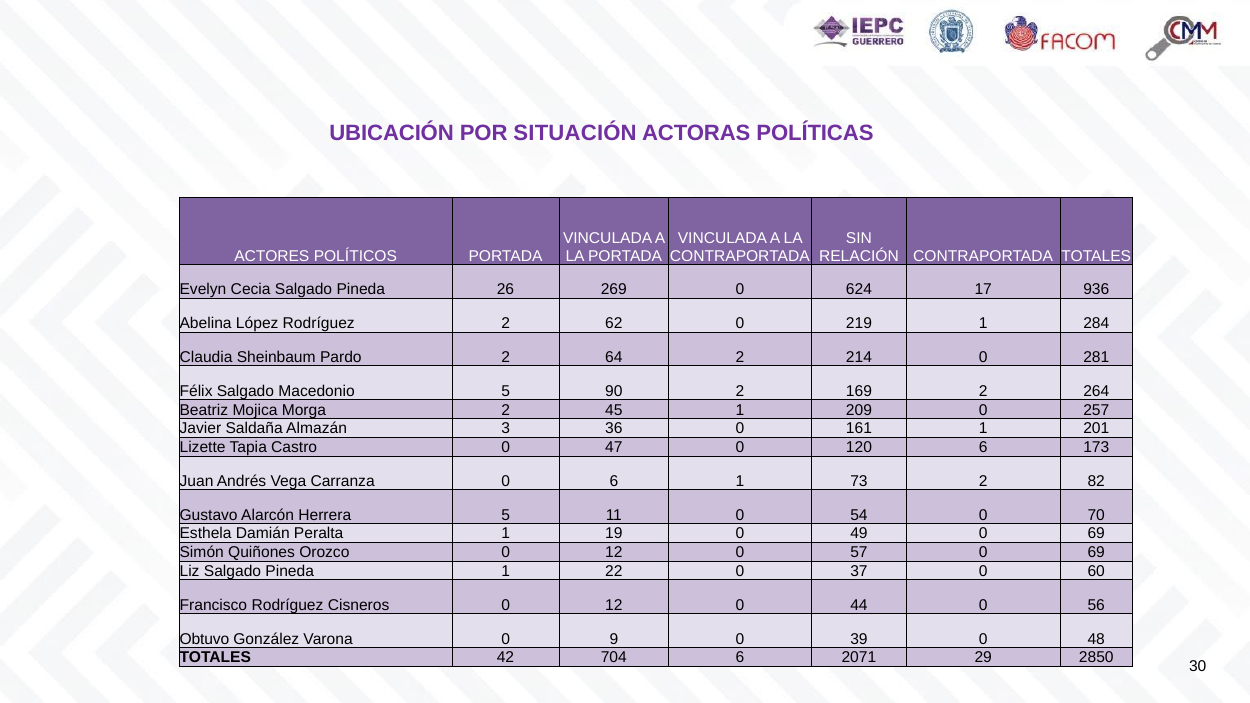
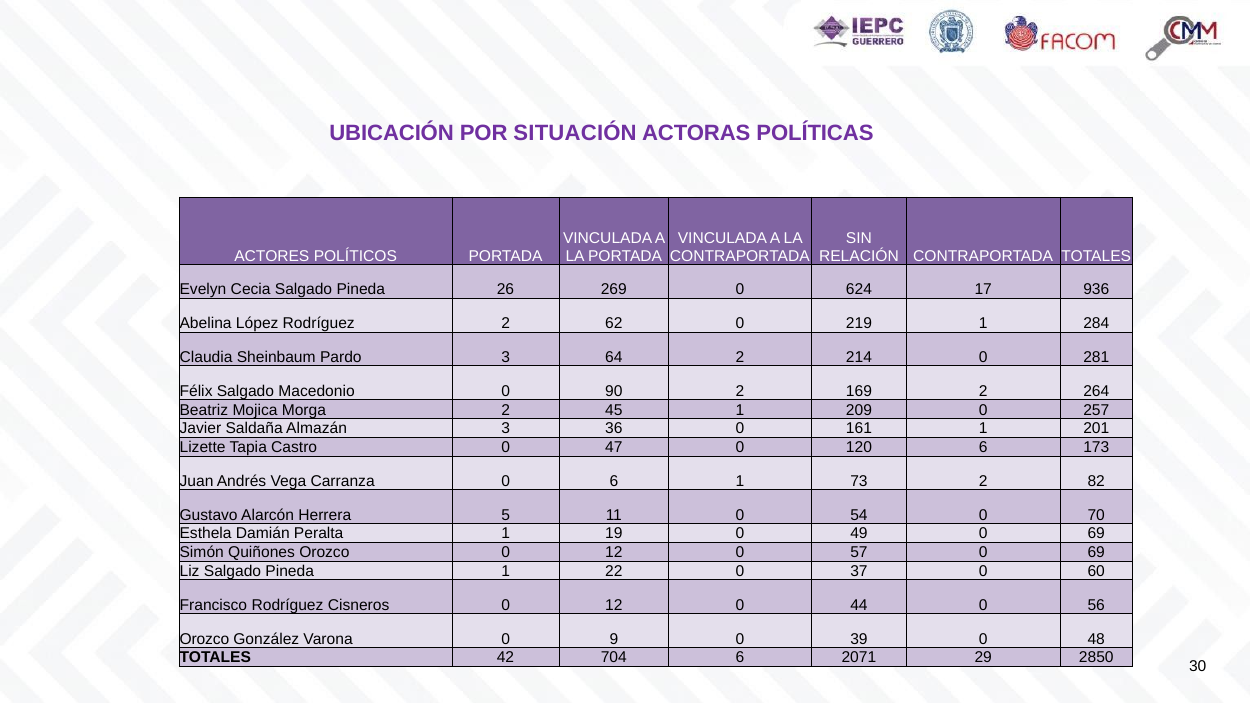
Pardo 2: 2 -> 3 (506, 357)
Macedonio 5: 5 -> 0 (506, 391)
Obtuvo: Obtuvo -> Orozco (204, 639)
